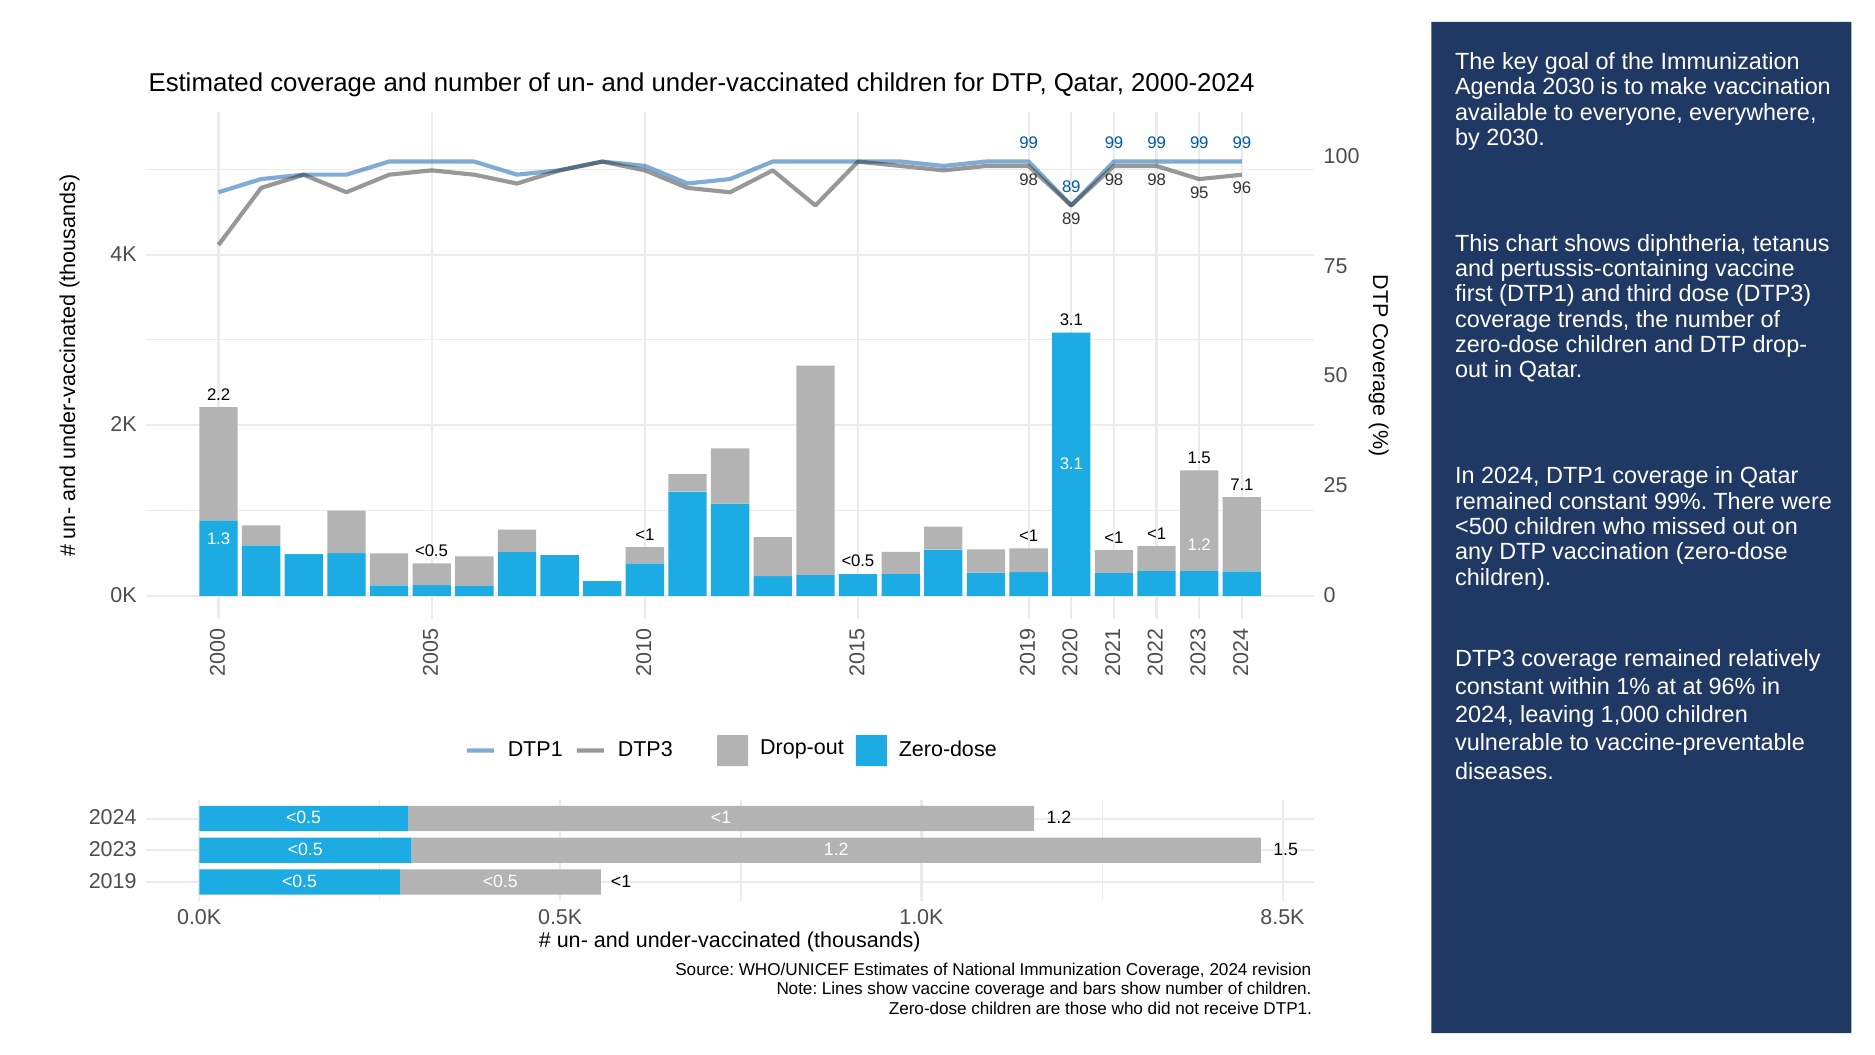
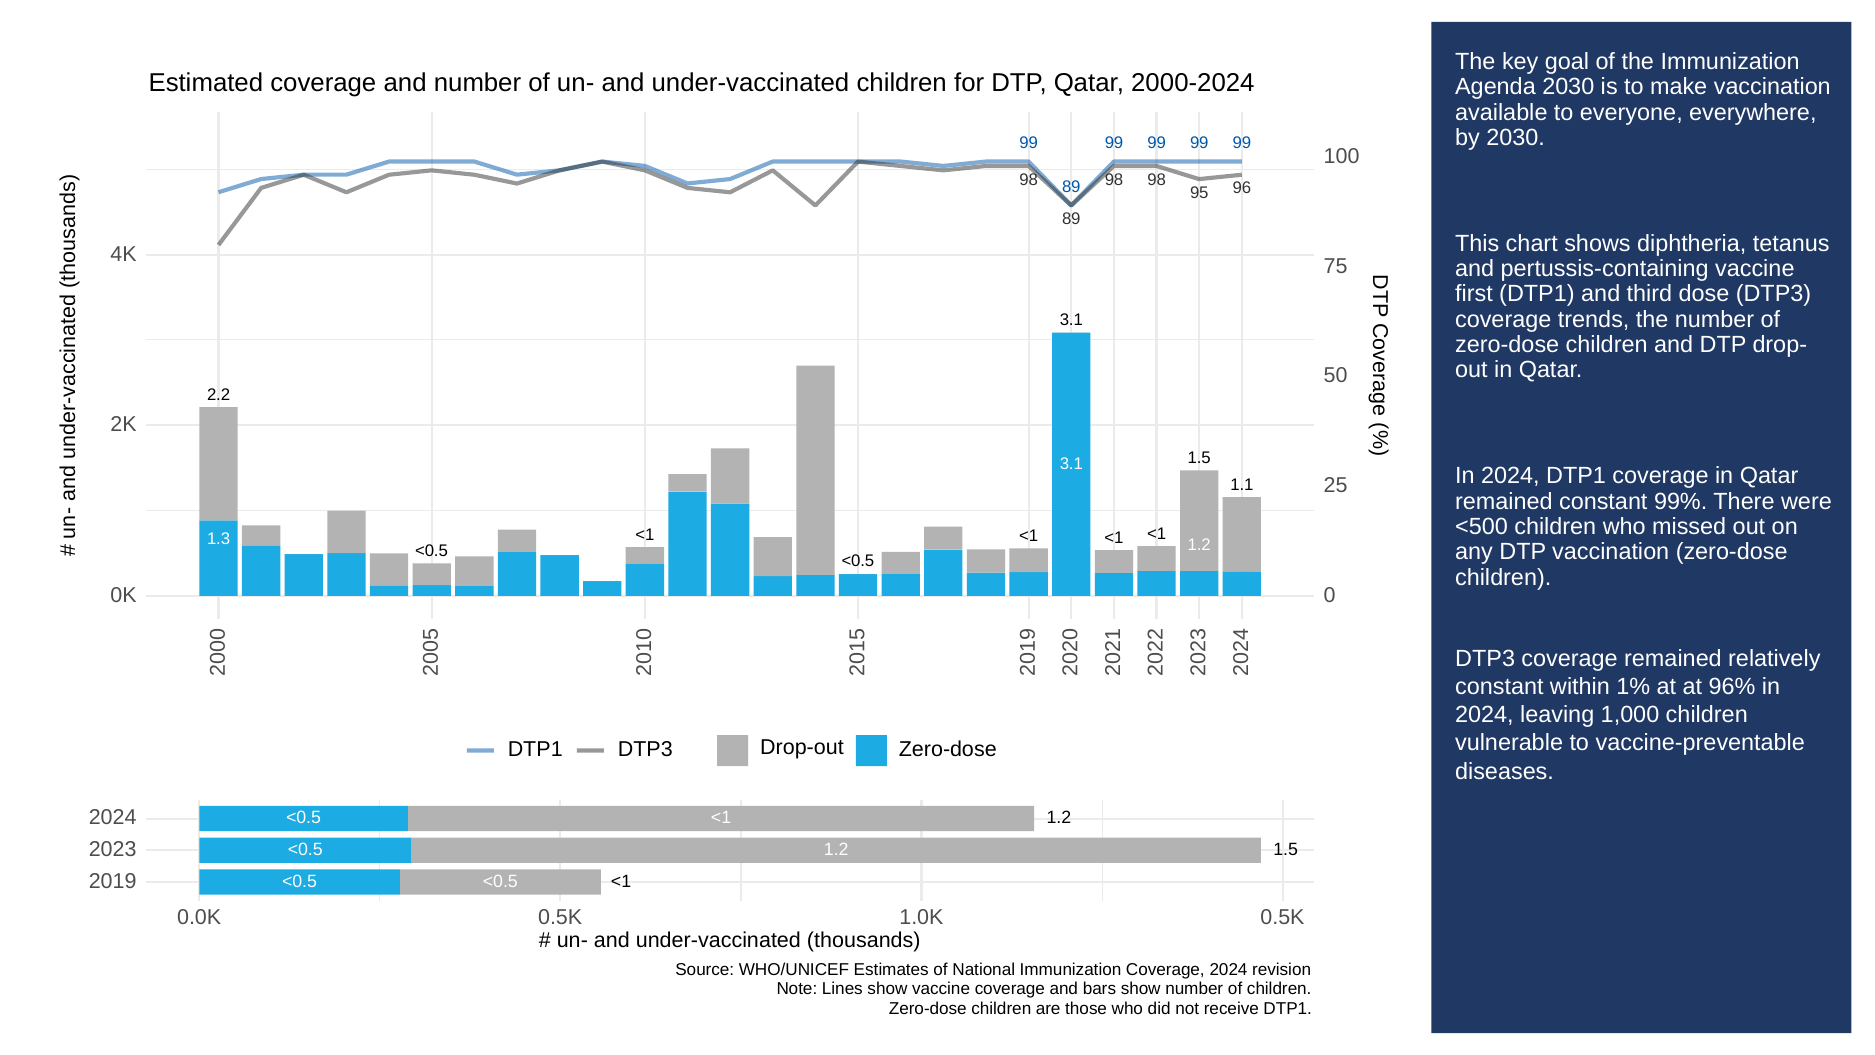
7.1: 7.1 -> 1.1 (1242, 485)
1.0K 8.5K: 8.5K -> 0.5K (1282, 917)
